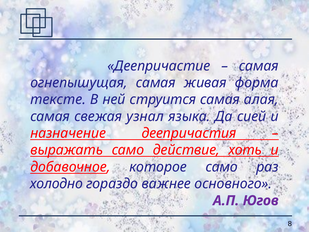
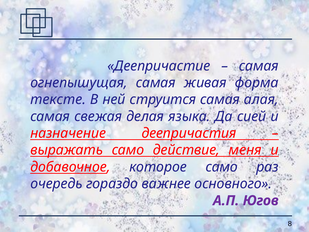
узнал: узнал -> делая (145, 116)
хоть: хоть -> меня (245, 150)
холодно: холодно -> очередь (56, 184)
